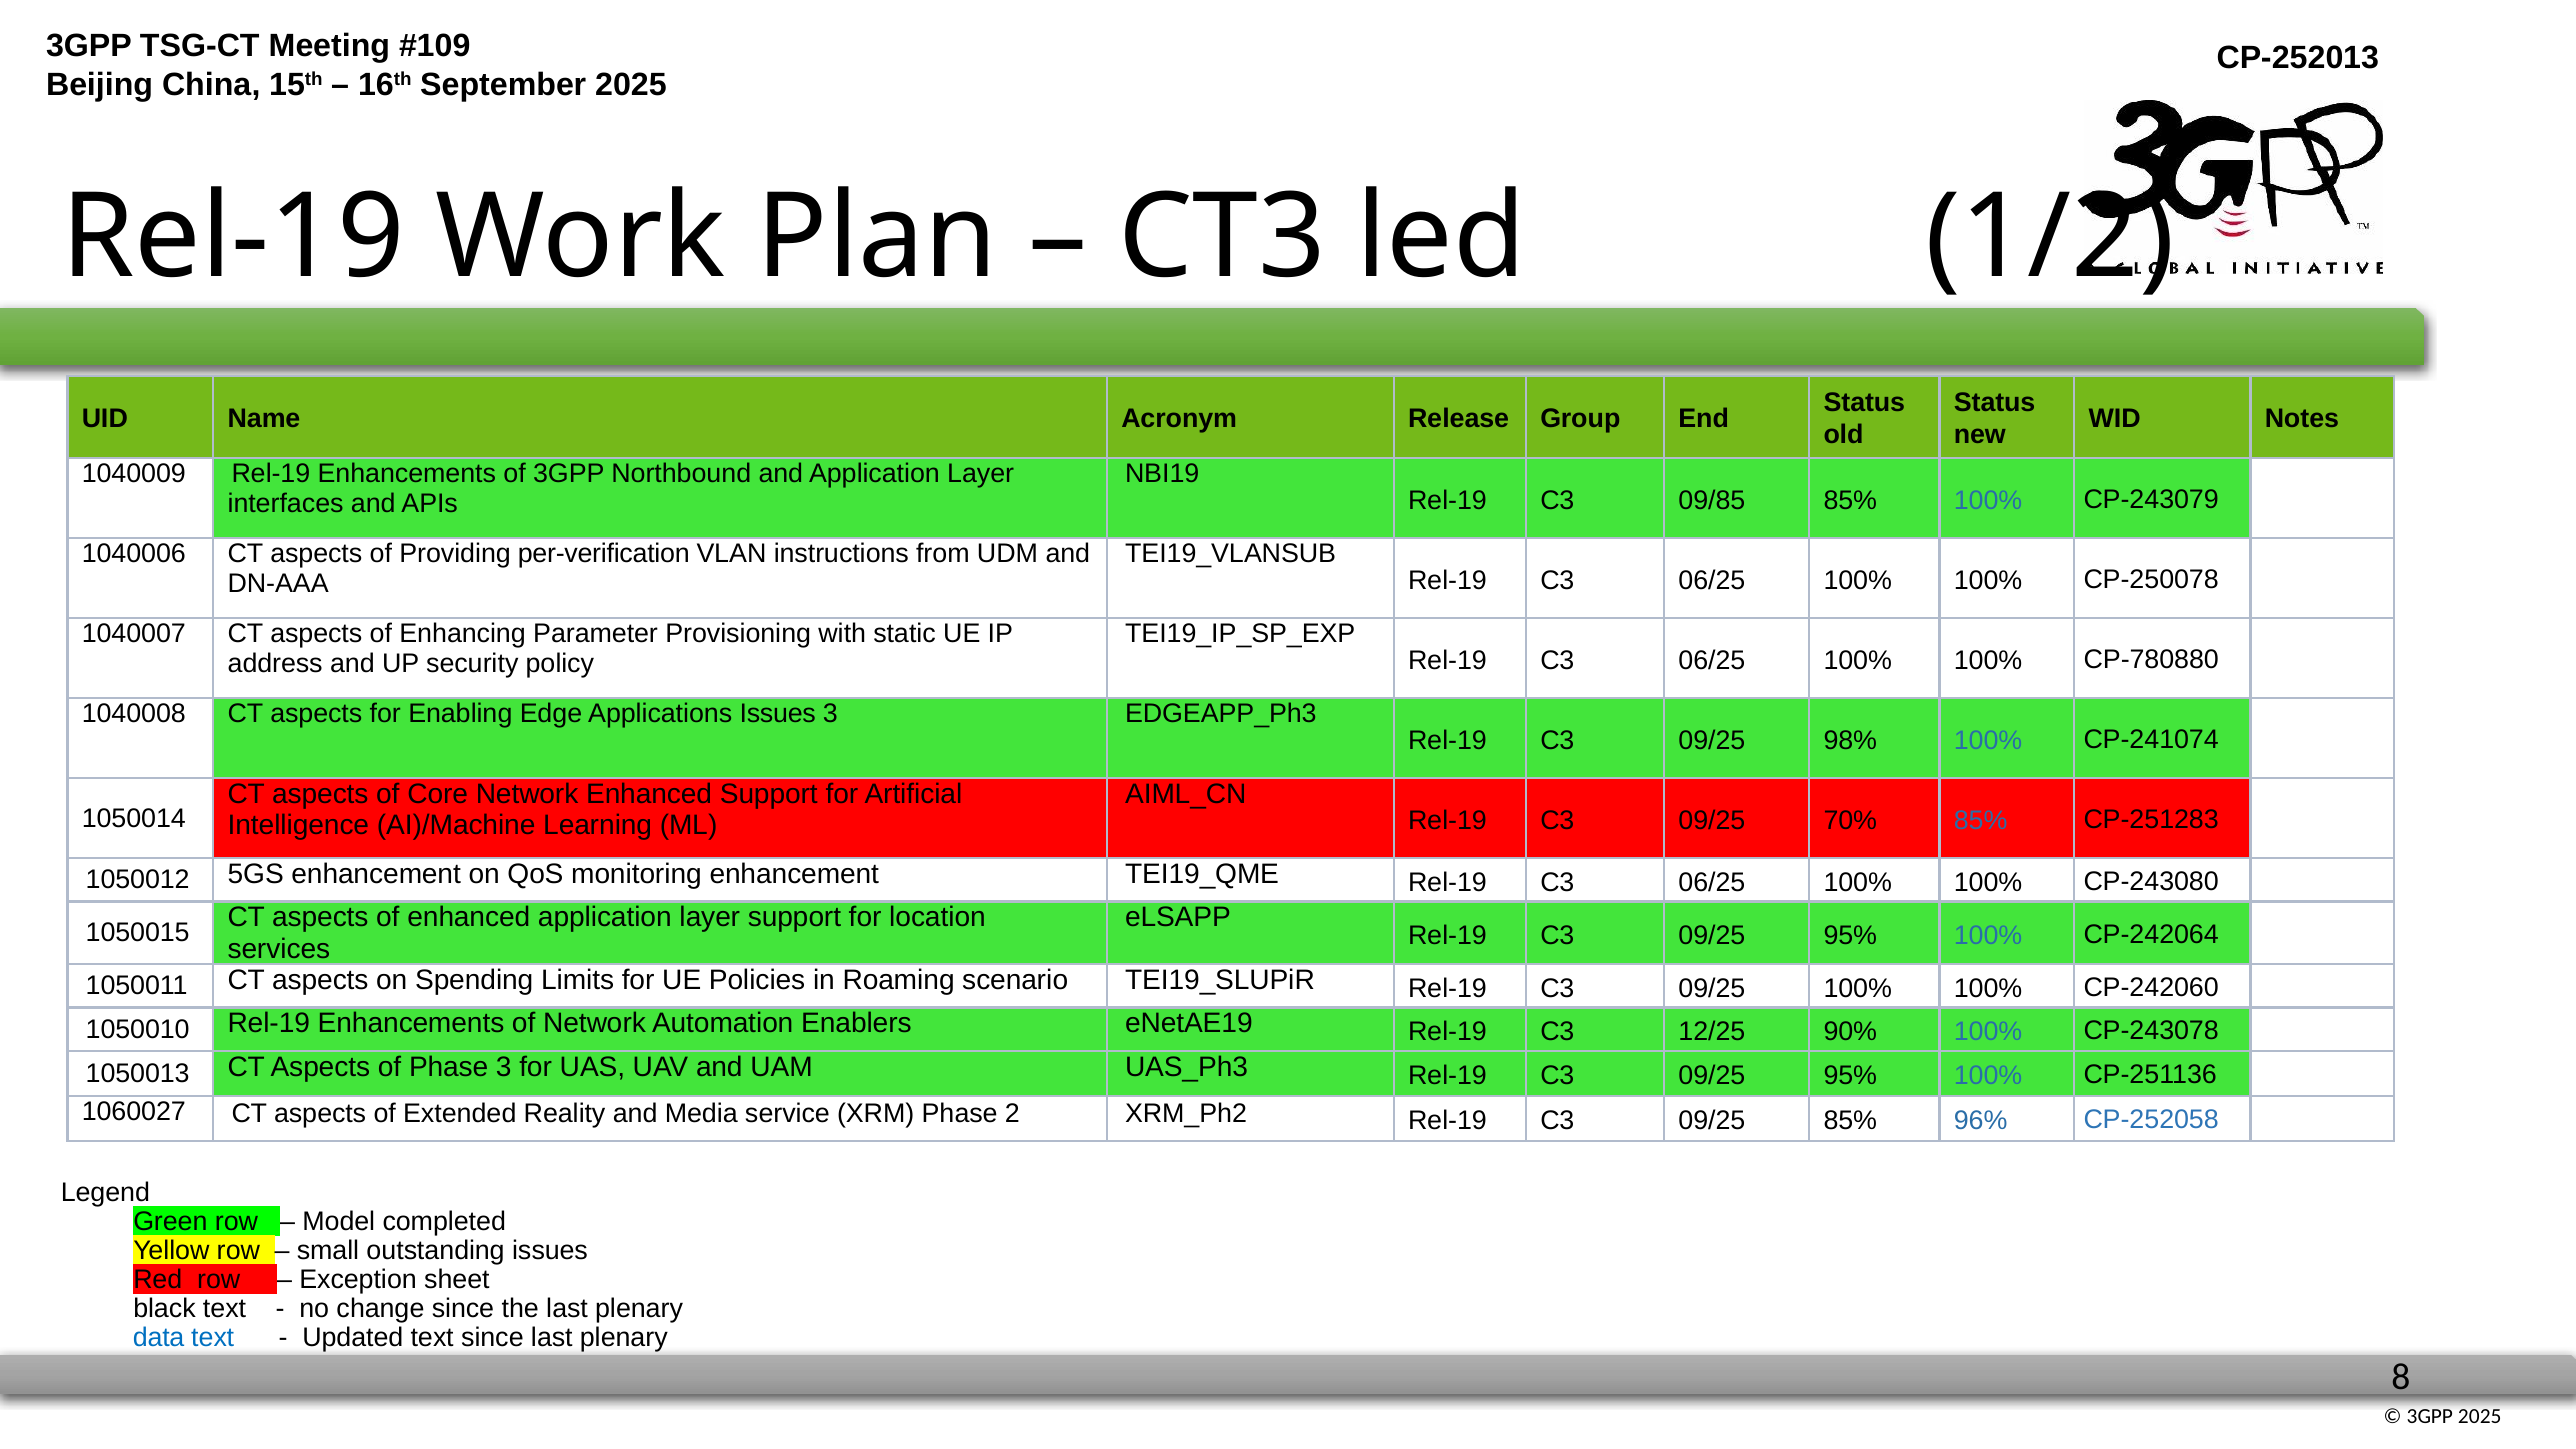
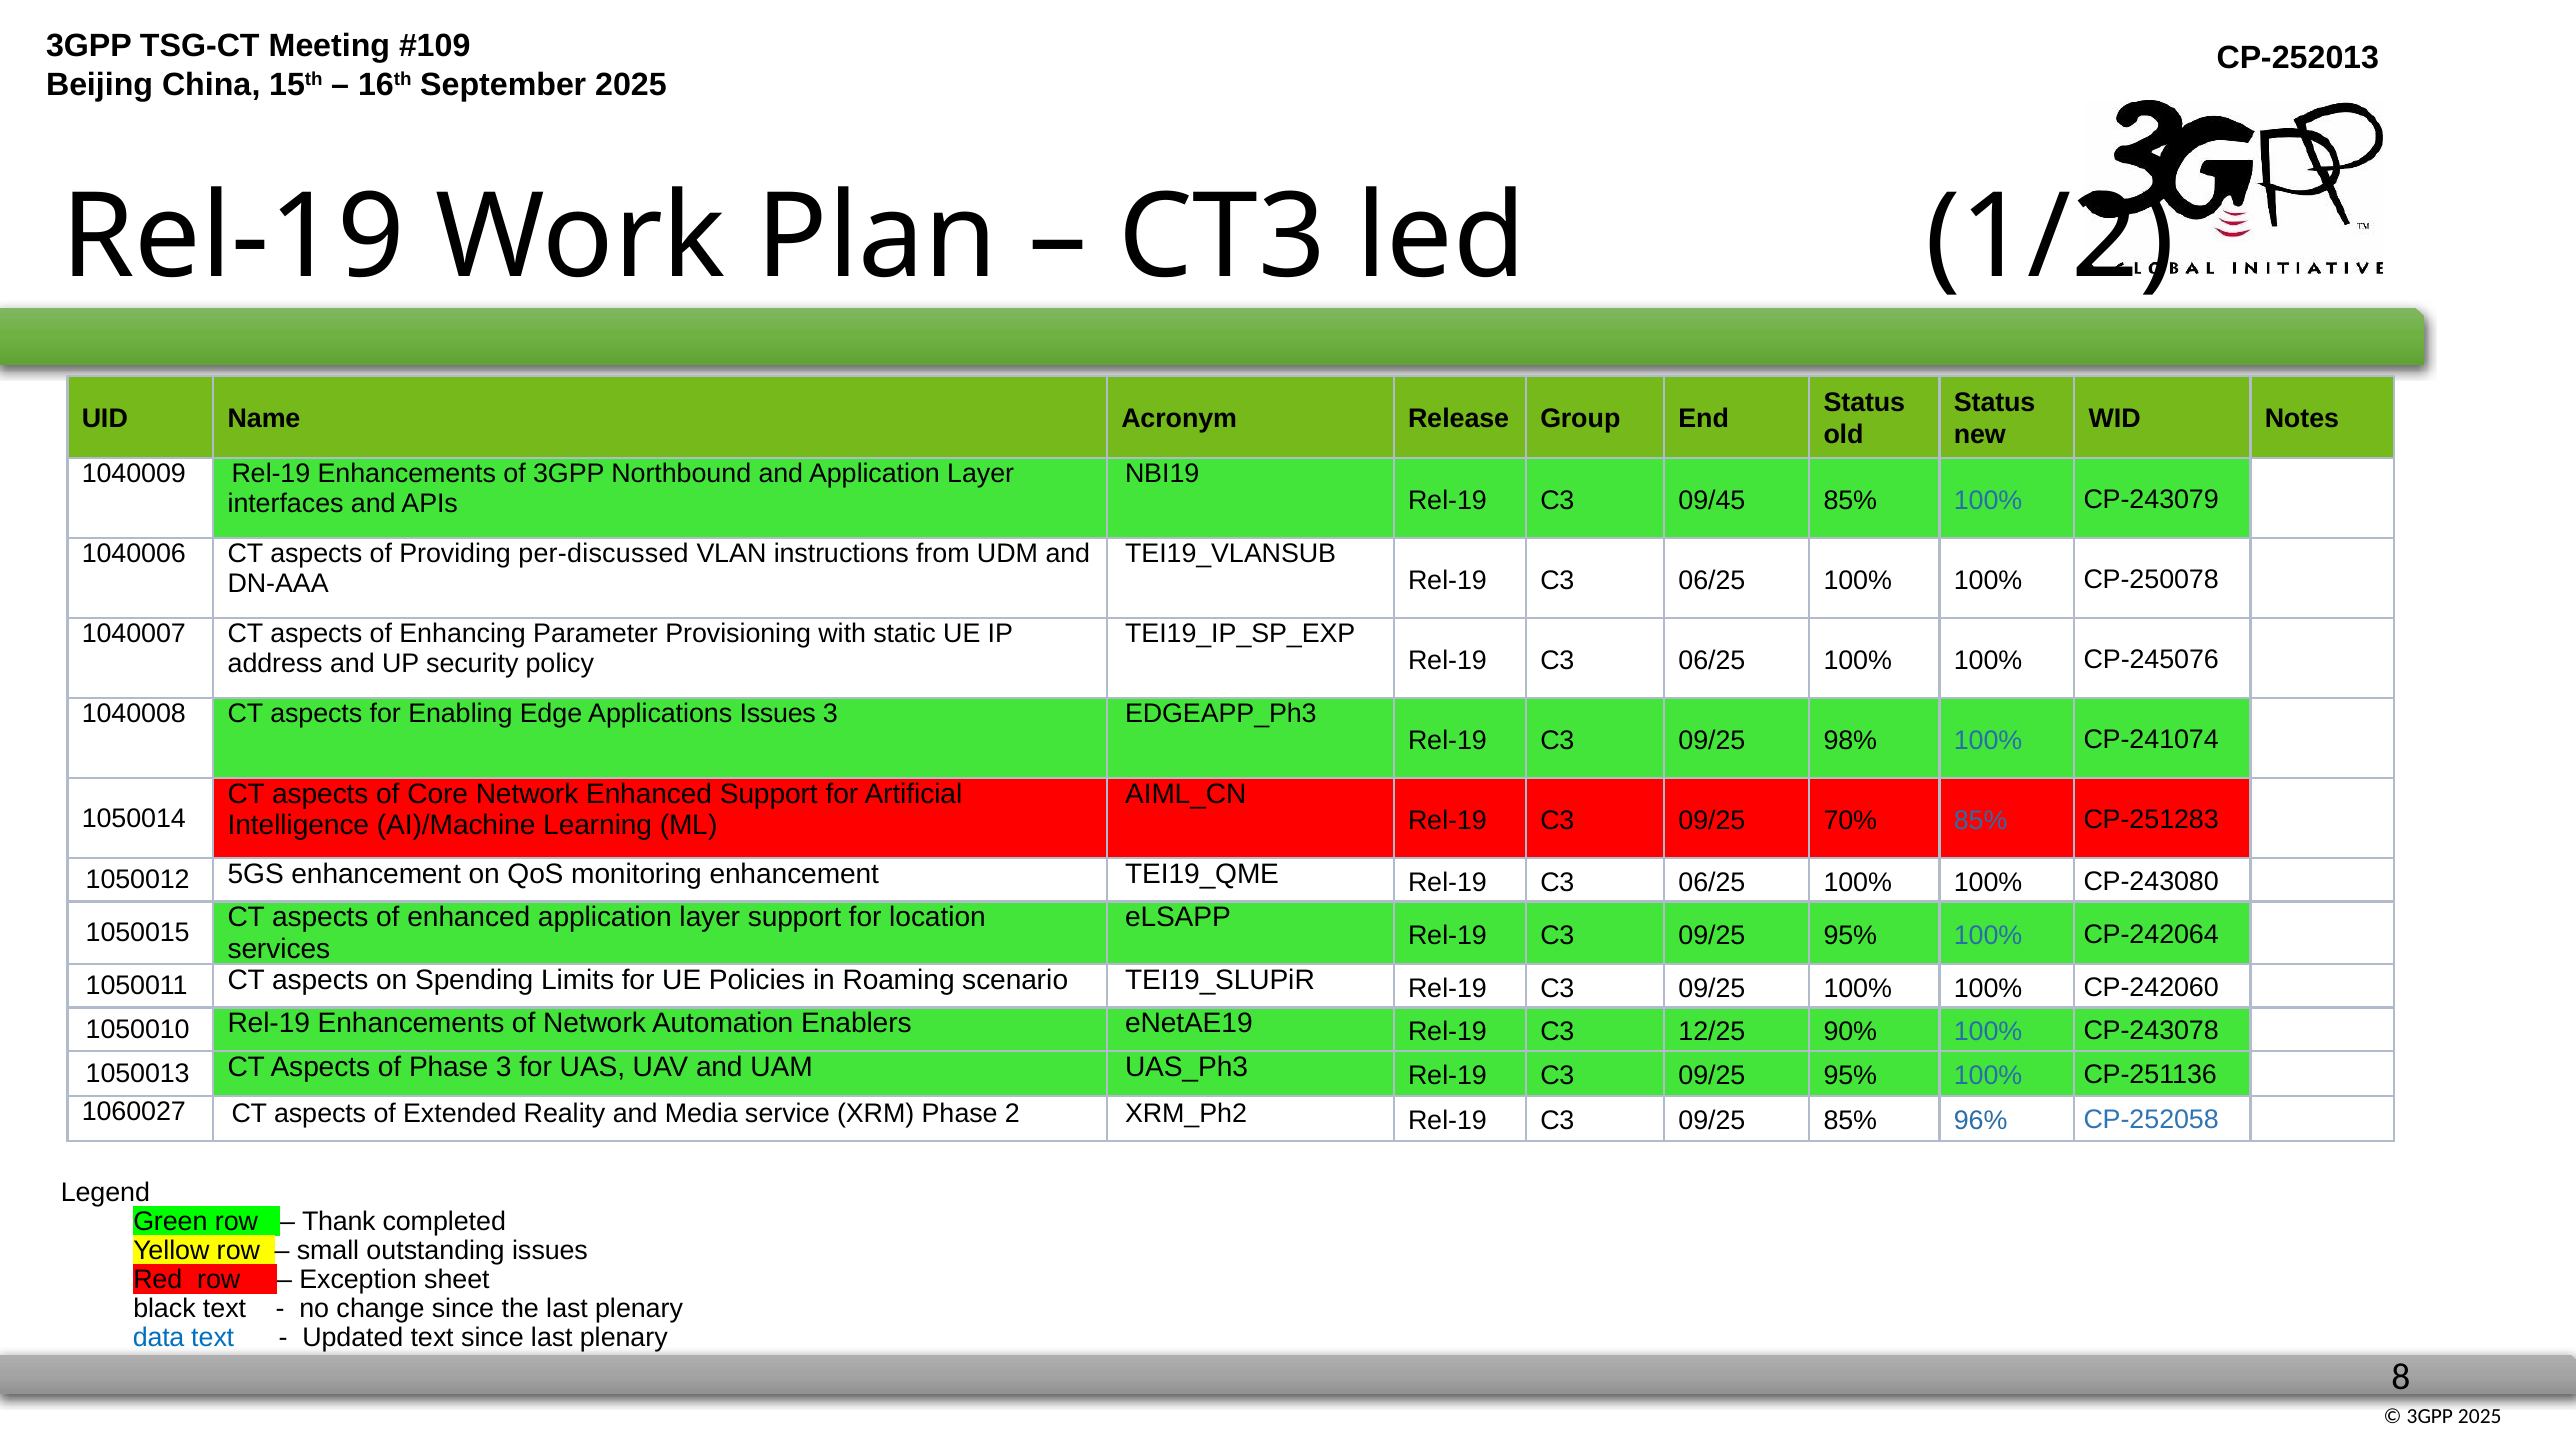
09/85: 09/85 -> 09/45 (1712, 501)
per-verification: per-verification -> per-discussed (603, 554)
CP-780880: CP-780880 -> CP-245076 (2151, 660)
Model: Model -> Thank (339, 1221)
